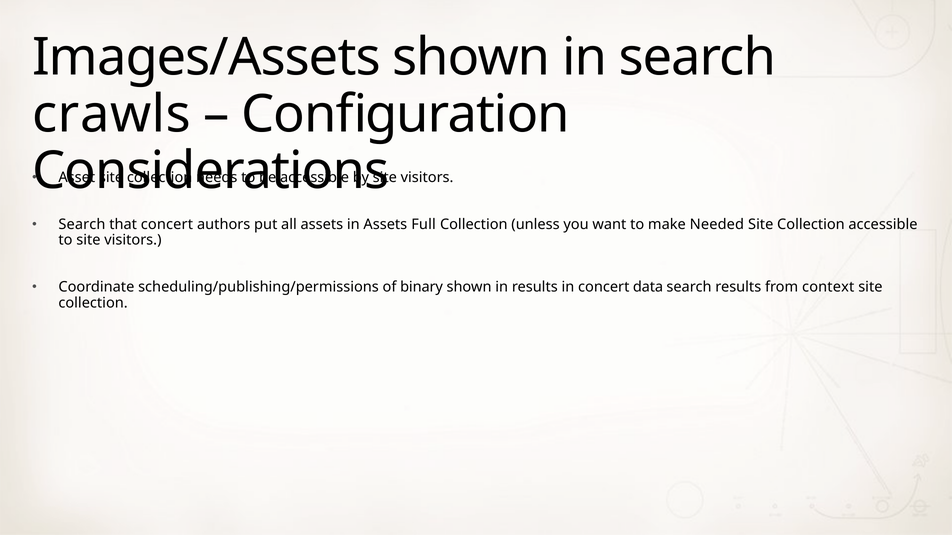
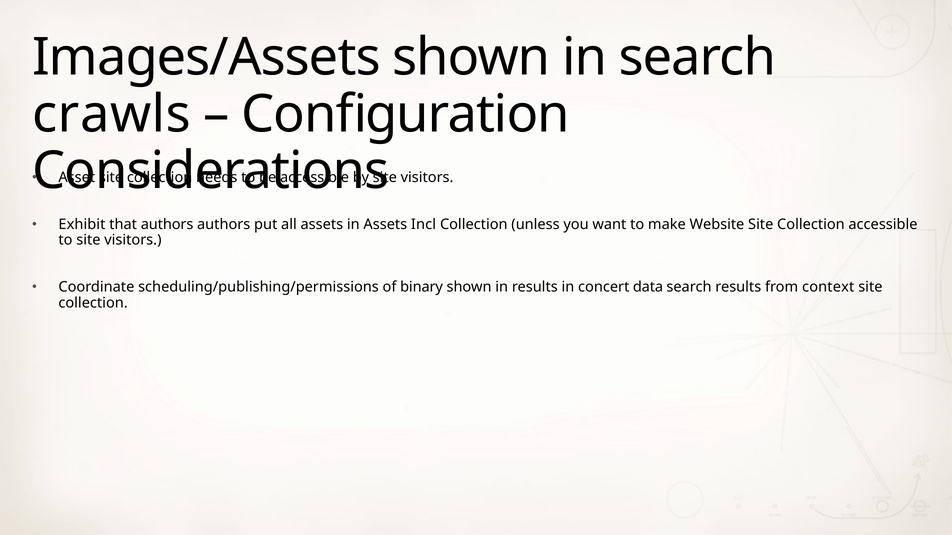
Search: Search -> Exhibit (82, 225)
that concert: concert -> authors (167, 225)
Full: Full -> Incl (424, 225)
Needed: Needed -> Website (717, 225)
